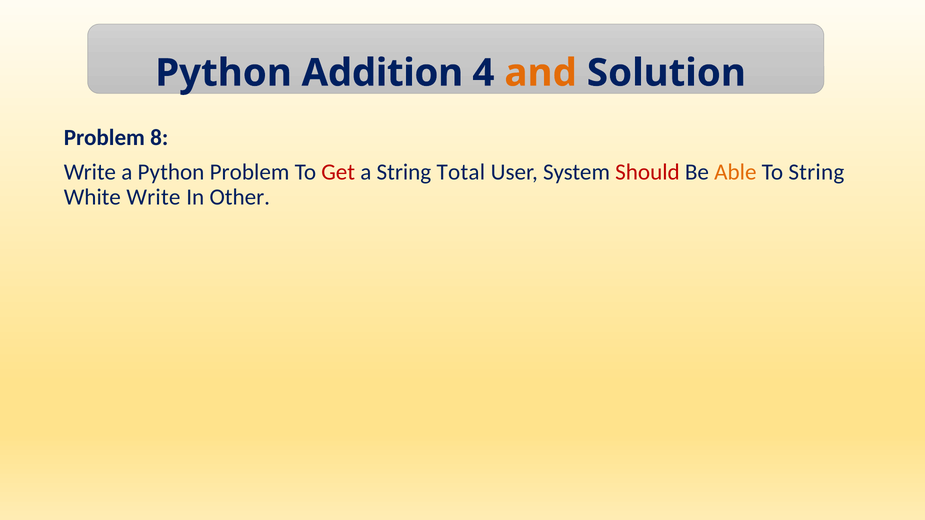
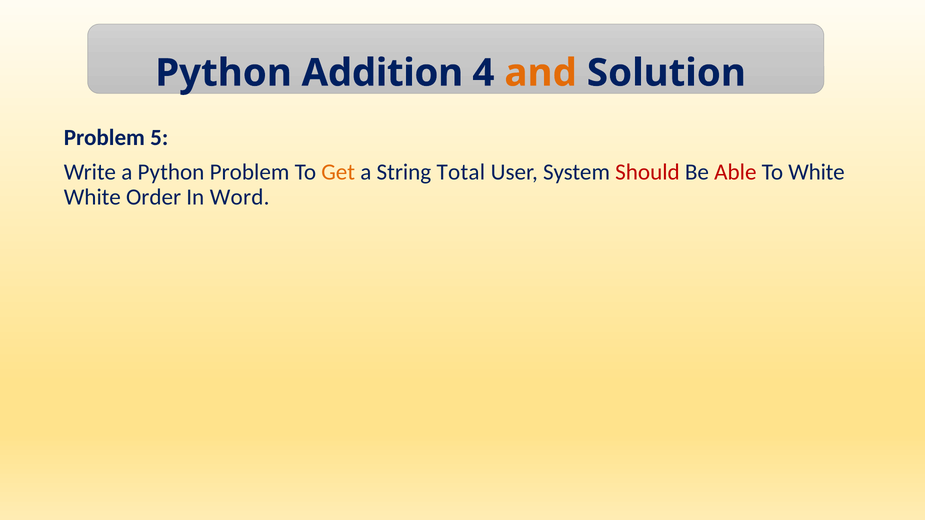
8: 8 -> 5 (159, 137)
Get colour: red -> orange (338, 172)
Able colour: orange -> red (735, 172)
To String: String -> White (817, 172)
White Write: Write -> Order (154, 197)
Other: Other -> Word (240, 197)
